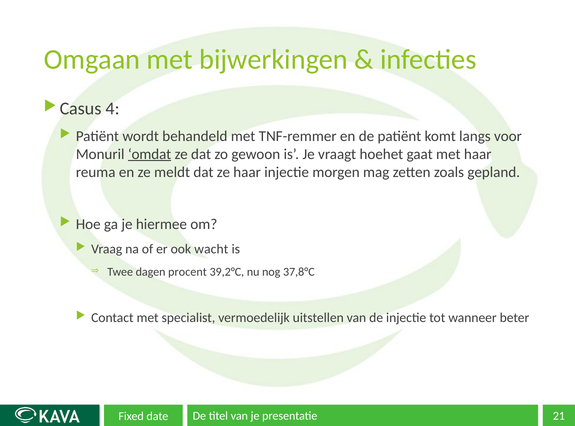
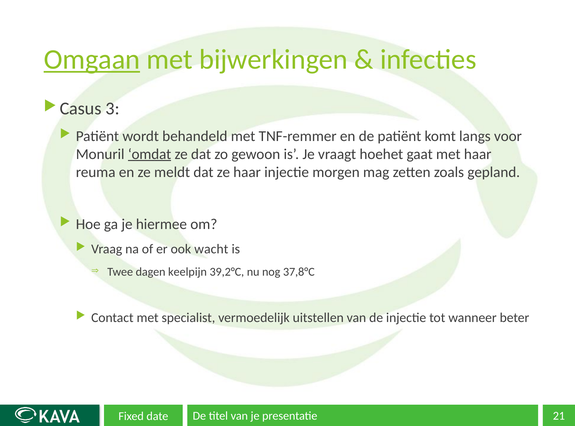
Omgaan underline: none -> present (92, 60)
4: 4 -> 3 (113, 108)
procent: procent -> keelpijn (188, 272)
